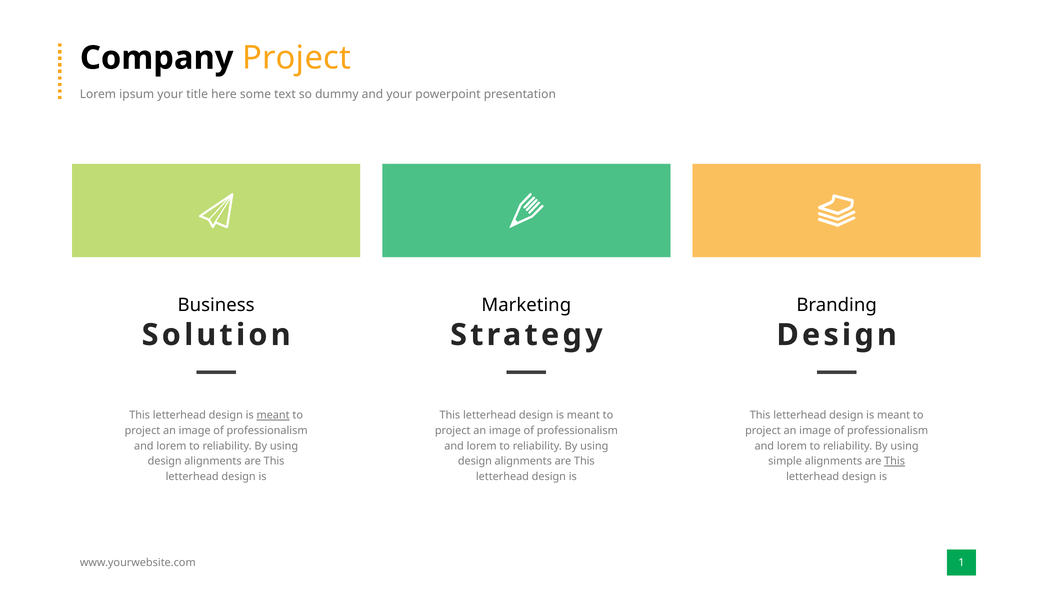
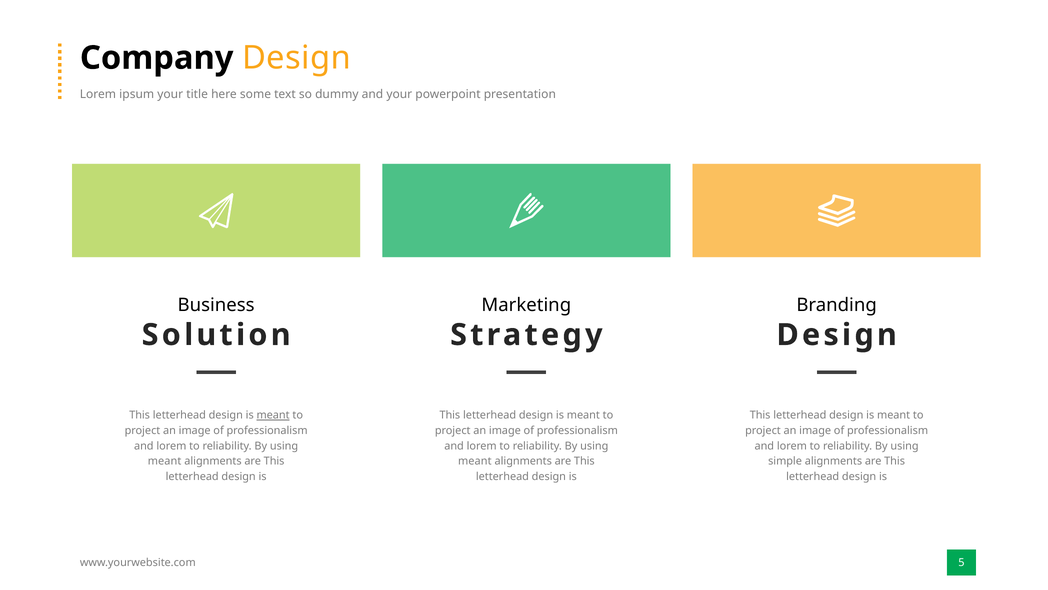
Company Project: Project -> Design (297, 58)
design: design -> meant (165, 461)
design: design -> meant (475, 461)
This underline: present -> none (895, 461)
1: 1 -> 5 (961, 562)
